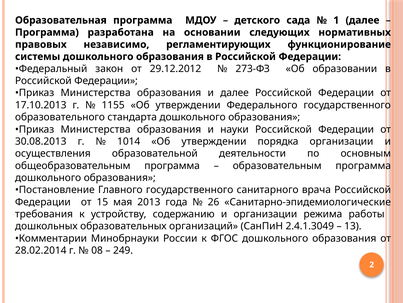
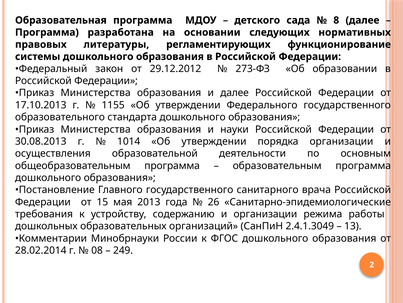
1: 1 -> 8 (336, 20)
независимо: независимо -> литературы (116, 44)
